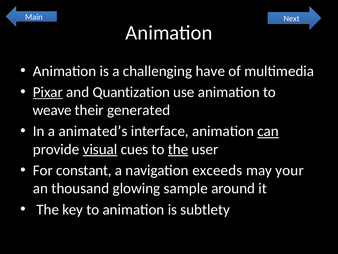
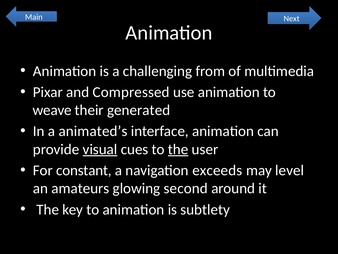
have: have -> from (210, 71)
Pixar underline: present -> none (48, 92)
Quantization: Quantization -> Compressed (131, 92)
can underline: present -> none (268, 131)
your: your -> level (290, 170)
thousand: thousand -> amateurs (80, 188)
sample: sample -> second (186, 188)
